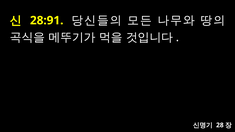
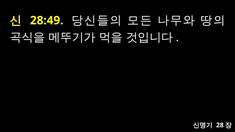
28:91: 28:91 -> 28:49 (47, 20)
